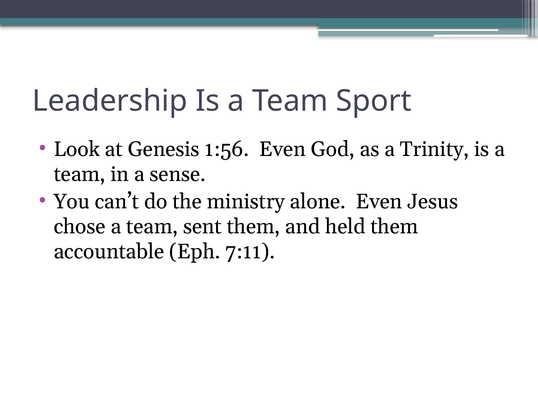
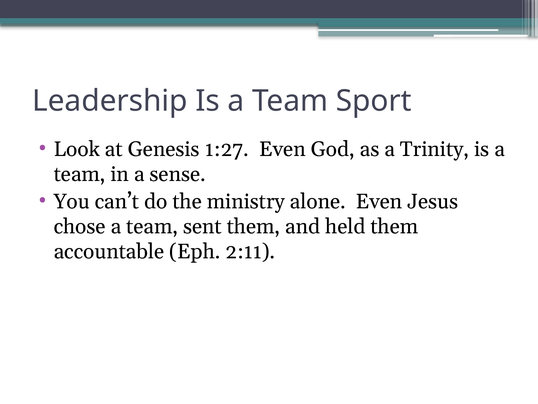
1:56: 1:56 -> 1:27 (227, 149)
7:11: 7:11 -> 2:11 (250, 251)
